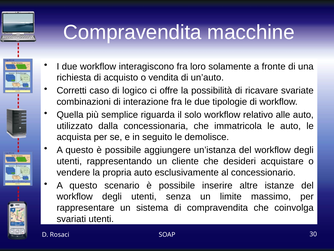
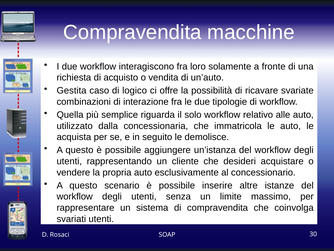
Corretti: Corretti -> Gestita (72, 90)
